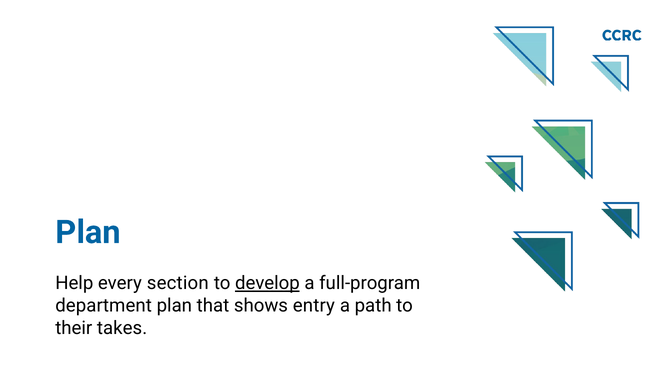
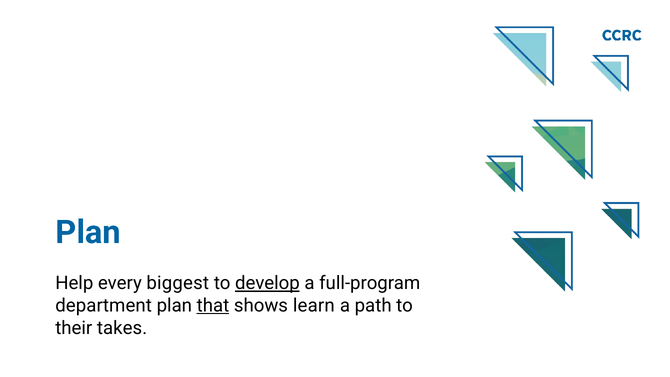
section: section -> biggest (178, 283)
that underline: none -> present (213, 305)
entry: entry -> learn (314, 305)
